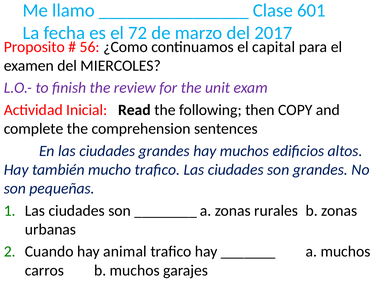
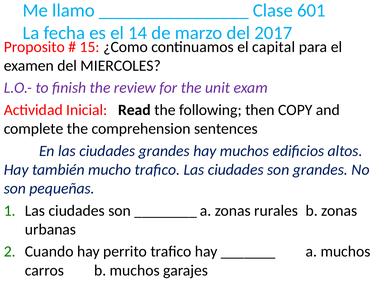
72: 72 -> 14 (138, 33)
56: 56 -> 15 (90, 47)
animal: animal -> perrito (125, 252)
